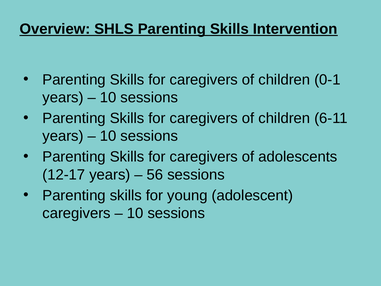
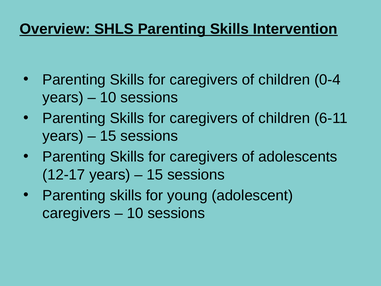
0-1: 0-1 -> 0-4 (327, 80)
10: 10 -> 15 (108, 136)
56: 56 -> 15 (155, 174)
